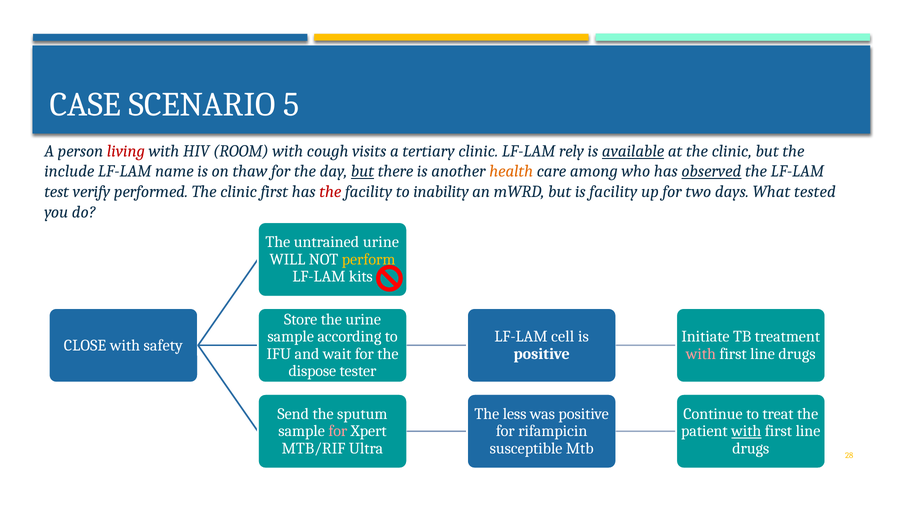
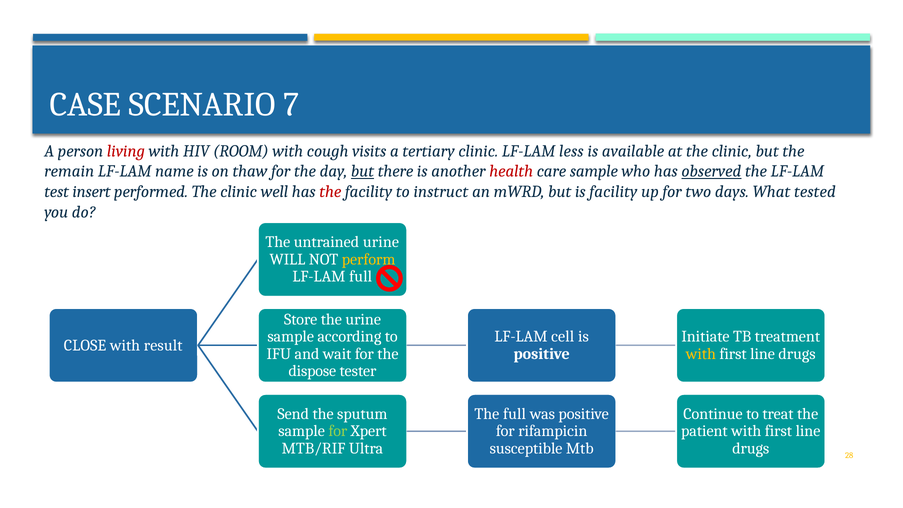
5: 5 -> 7 (291, 104)
rely: rely -> less (571, 151)
available underline: present -> none (633, 151)
include: include -> remain (69, 171)
health colour: orange -> red (511, 171)
care among: among -> sample (594, 171)
verify: verify -> insert (92, 192)
clinic first: first -> well (274, 192)
inability: inability -> instruct (441, 192)
LF-LAM kits: kits -> full (361, 277)
safety: safety -> result (163, 345)
with colour: pink -> yellow (701, 354)
The less: less -> full (514, 414)
for colour: pink -> light green (338, 431)
with underline: present -> none (746, 431)
